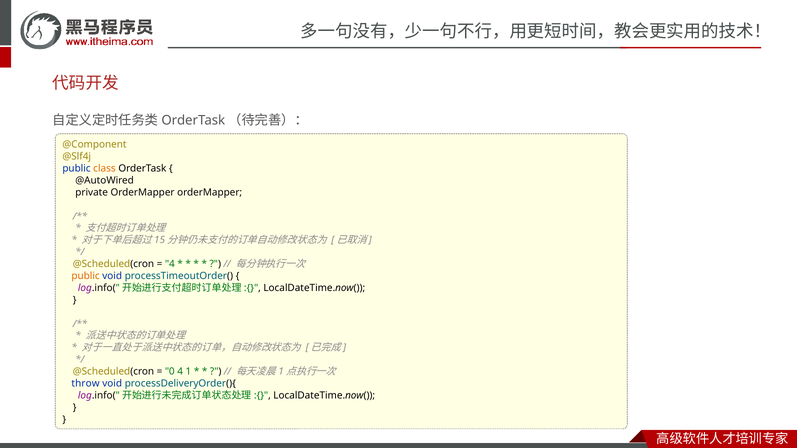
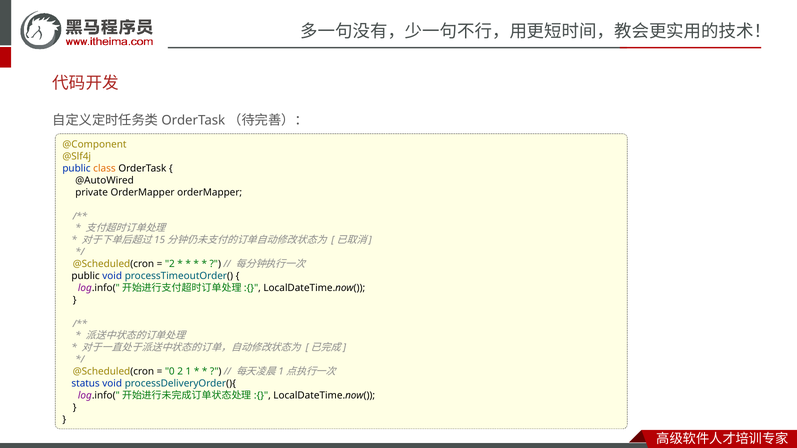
4: 4 -> 2 (170, 264)
public colour: orange -> black (86, 276)
0 4: 4 -> 2 (180, 372)
throw: throw -> status (86, 384)
